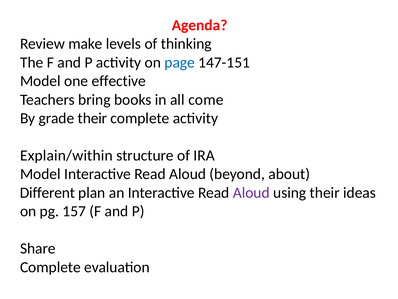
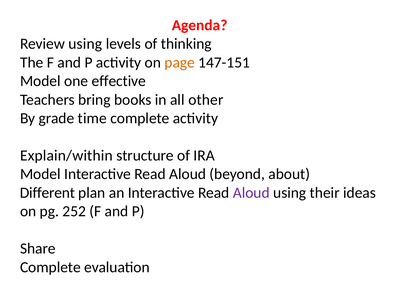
Review make: make -> using (85, 44)
page colour: blue -> orange (180, 62)
come: come -> other (206, 99)
grade their: their -> time (92, 118)
157: 157 -> 252 (74, 211)
